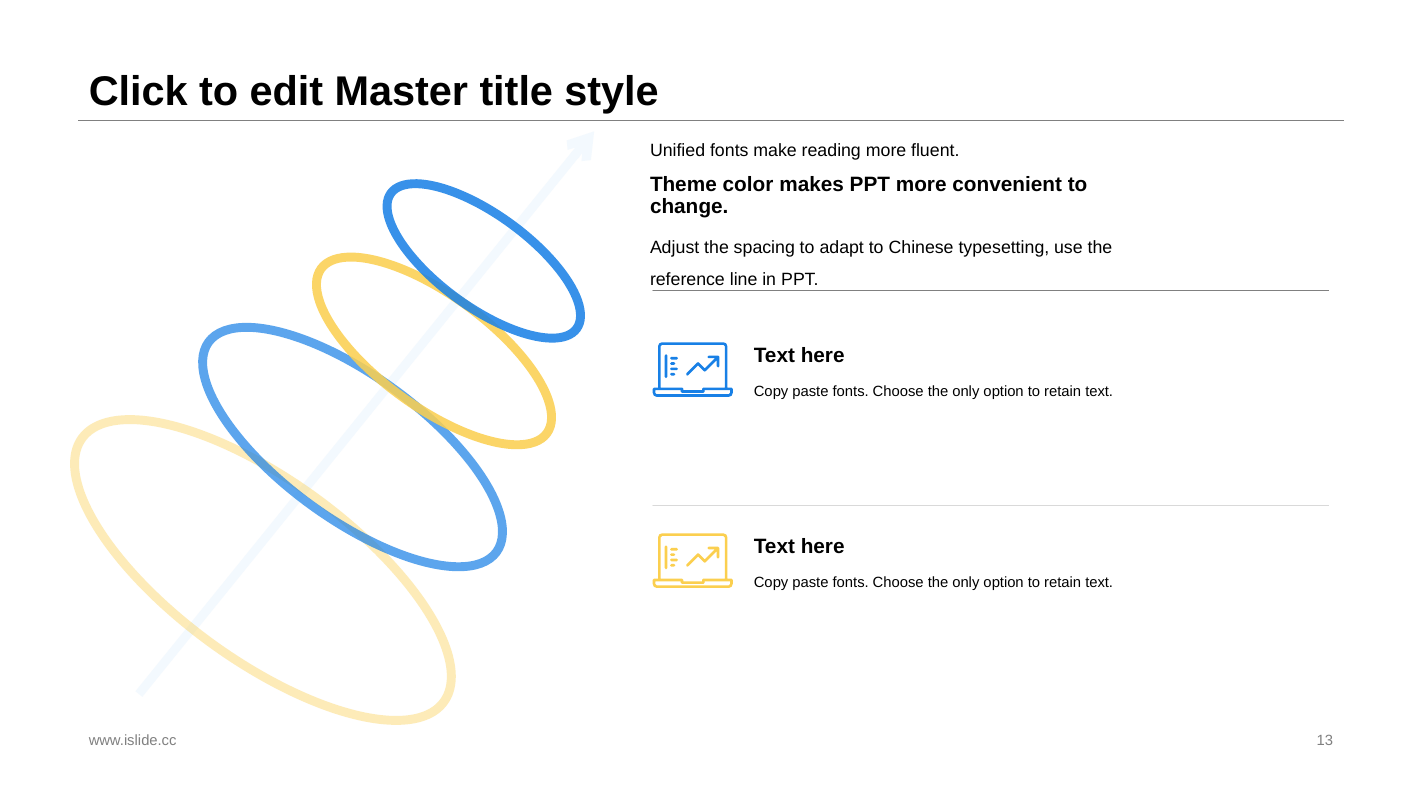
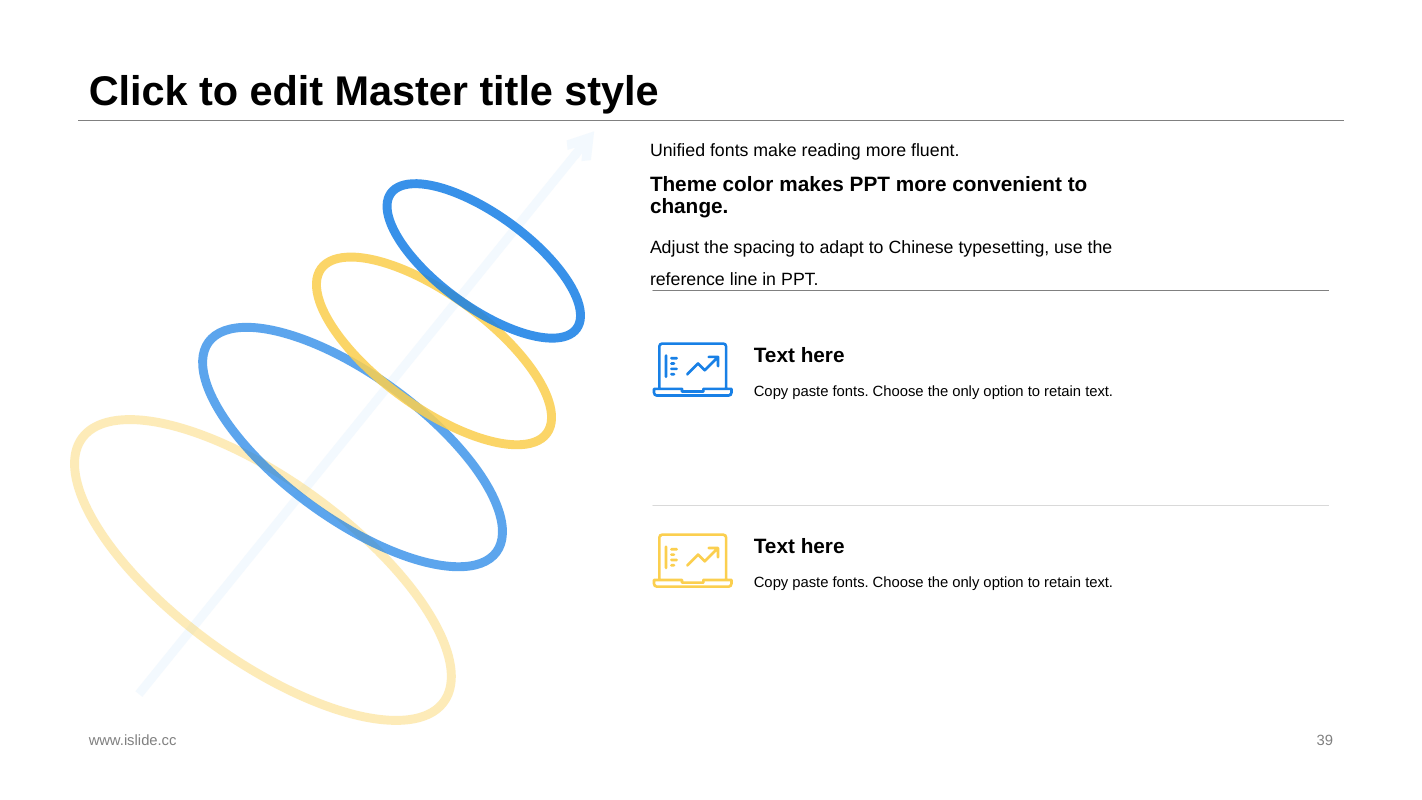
13: 13 -> 39 (1325, 741)
